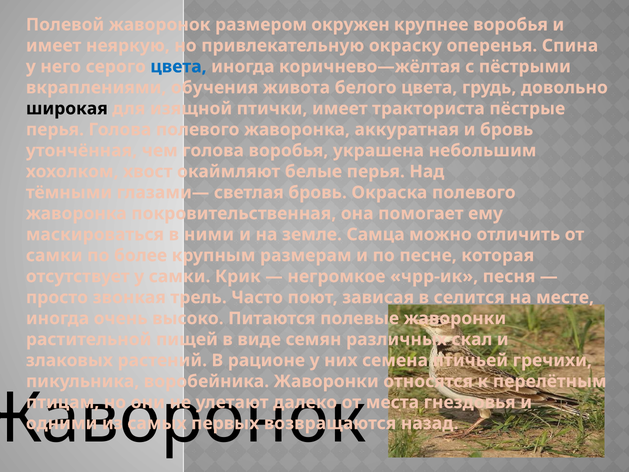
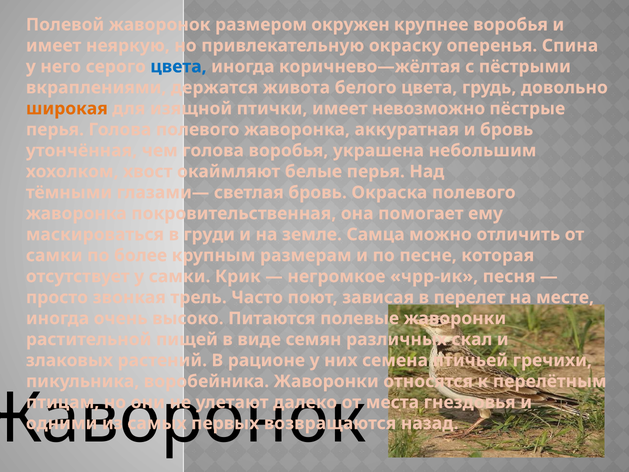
обучения: обучения -> держатся (214, 88)
широкая colour: black -> orange (67, 109)
тракториста: тракториста -> невозможно (429, 109)
ними: ними -> груди (209, 234)
селится: селится -> перелет (469, 297)
